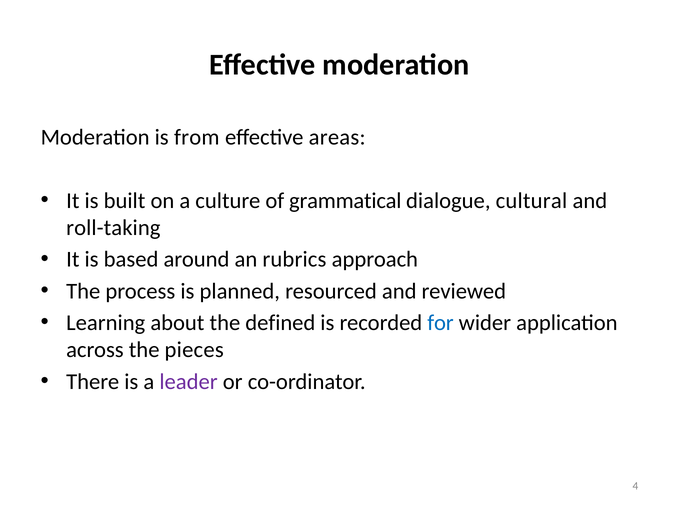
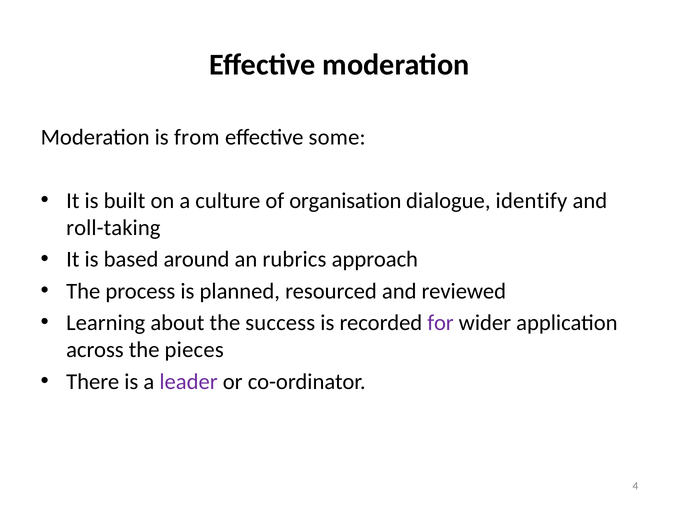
areas: areas -> some (337, 137)
grammatical: grammatical -> organisation (345, 201)
cultural: cultural -> identify (531, 201)
defined: defined -> success (280, 323)
for colour: blue -> purple (441, 323)
